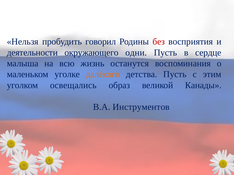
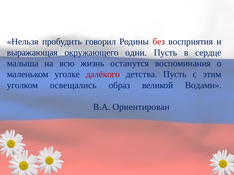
деятельности: деятельности -> выражающая (32, 53)
далёкого colour: orange -> red (103, 75)
Канады: Канады -> Водами (203, 85)
Инструментов: Инструментов -> Ориентирован (141, 107)
